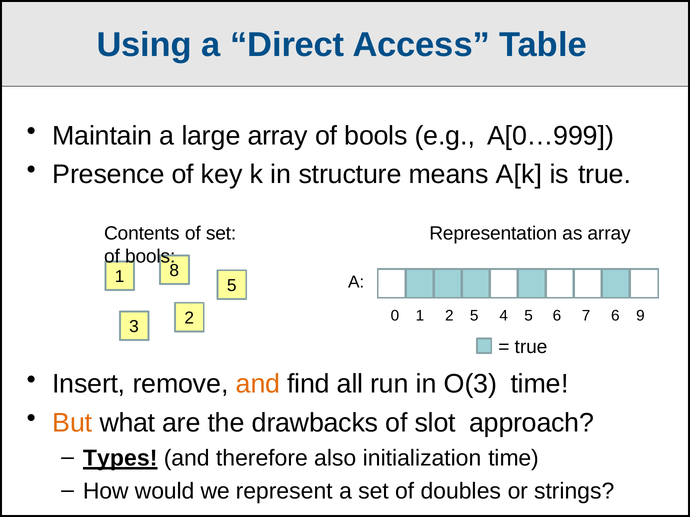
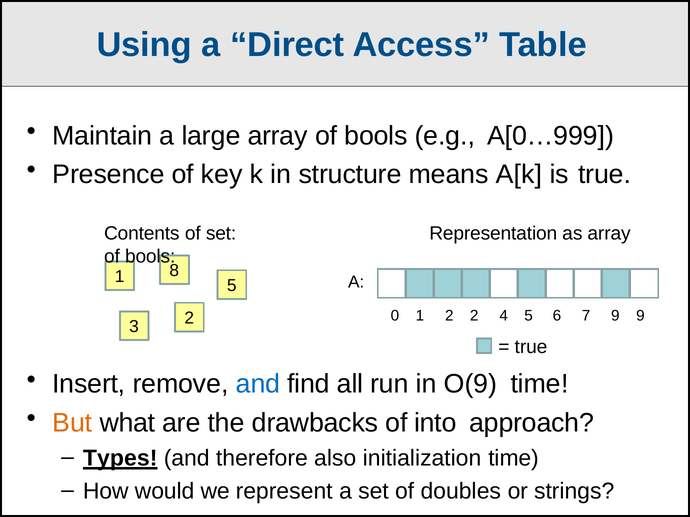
2 5: 5 -> 2 (474, 316)
7 6: 6 -> 9 (615, 316)
and colour: orange -> blue (258, 384)
O(3: O(3 -> O(9 (471, 384)
slot: slot -> into (435, 423)
